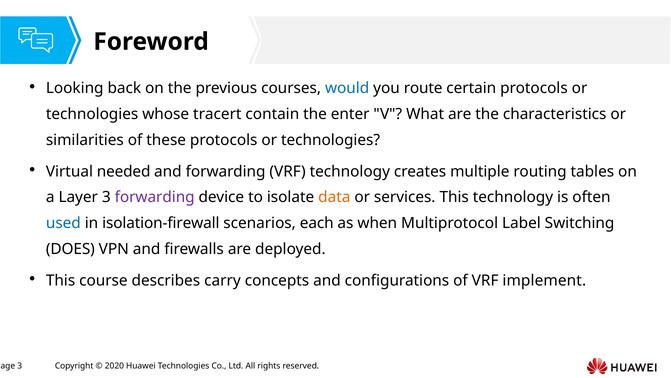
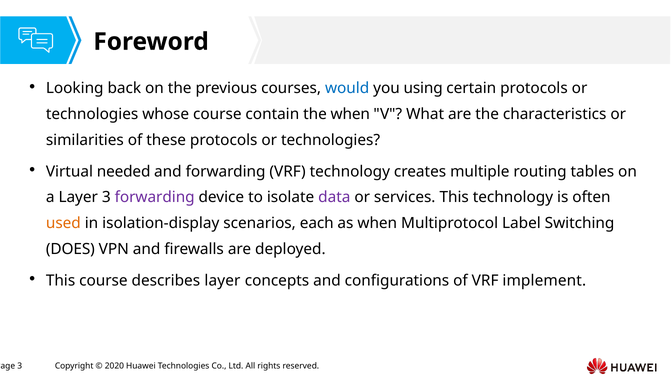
route: route -> using (423, 88)
whose tracert: tracert -> course (217, 114)
the enter: enter -> when (350, 114)
data colour: orange -> purple (334, 197)
used colour: blue -> orange (63, 223)
isolation-firewall: isolation-firewall -> isolation-display (161, 223)
describes carry: carry -> layer (222, 280)
